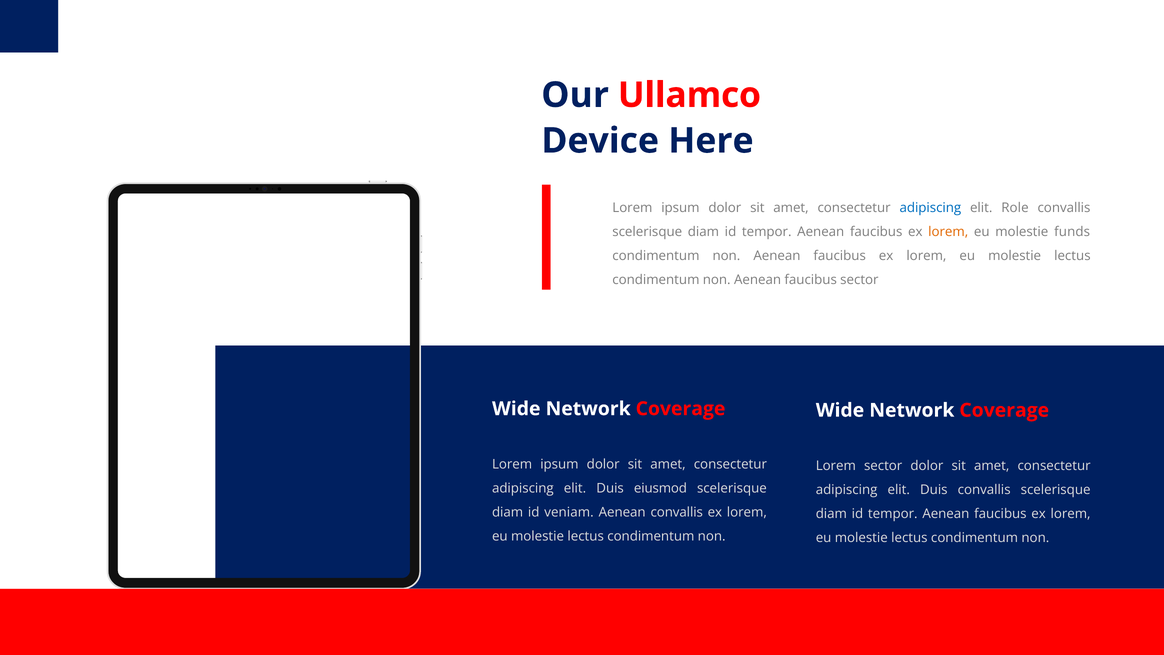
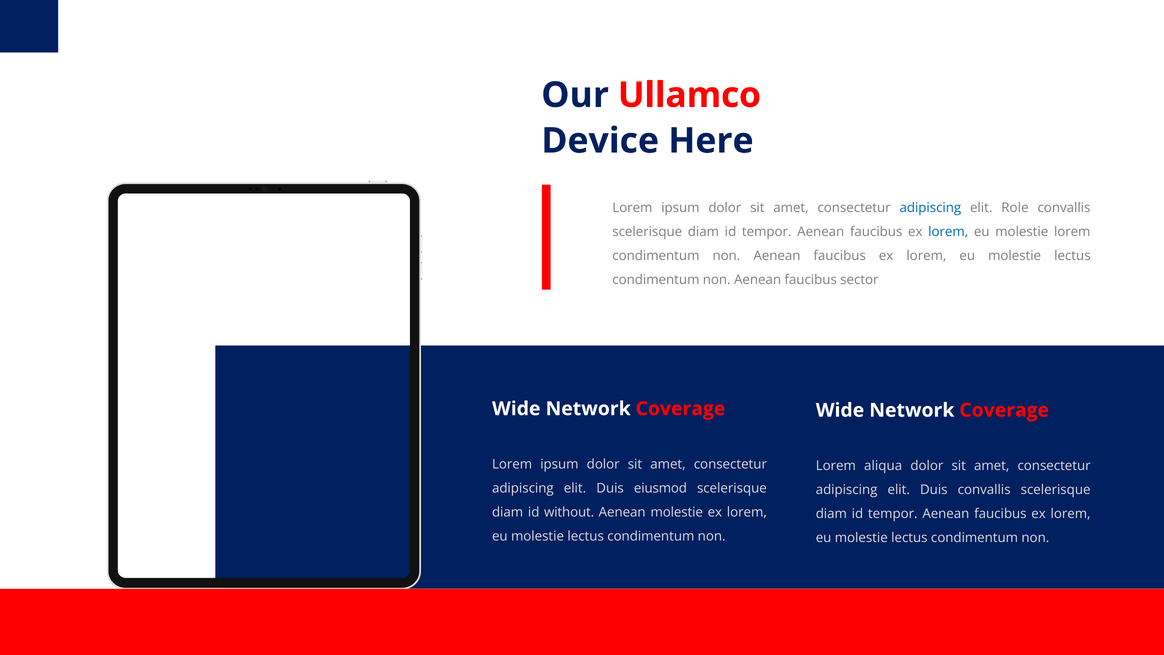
lorem colour: orange -> blue (948, 232)
molestie funds: funds -> lorem (1072, 232)
Lorem sector: sector -> aliqua (883, 466)
veniam: veniam -> without (569, 512)
Aenean convallis: convallis -> molestie (677, 512)
